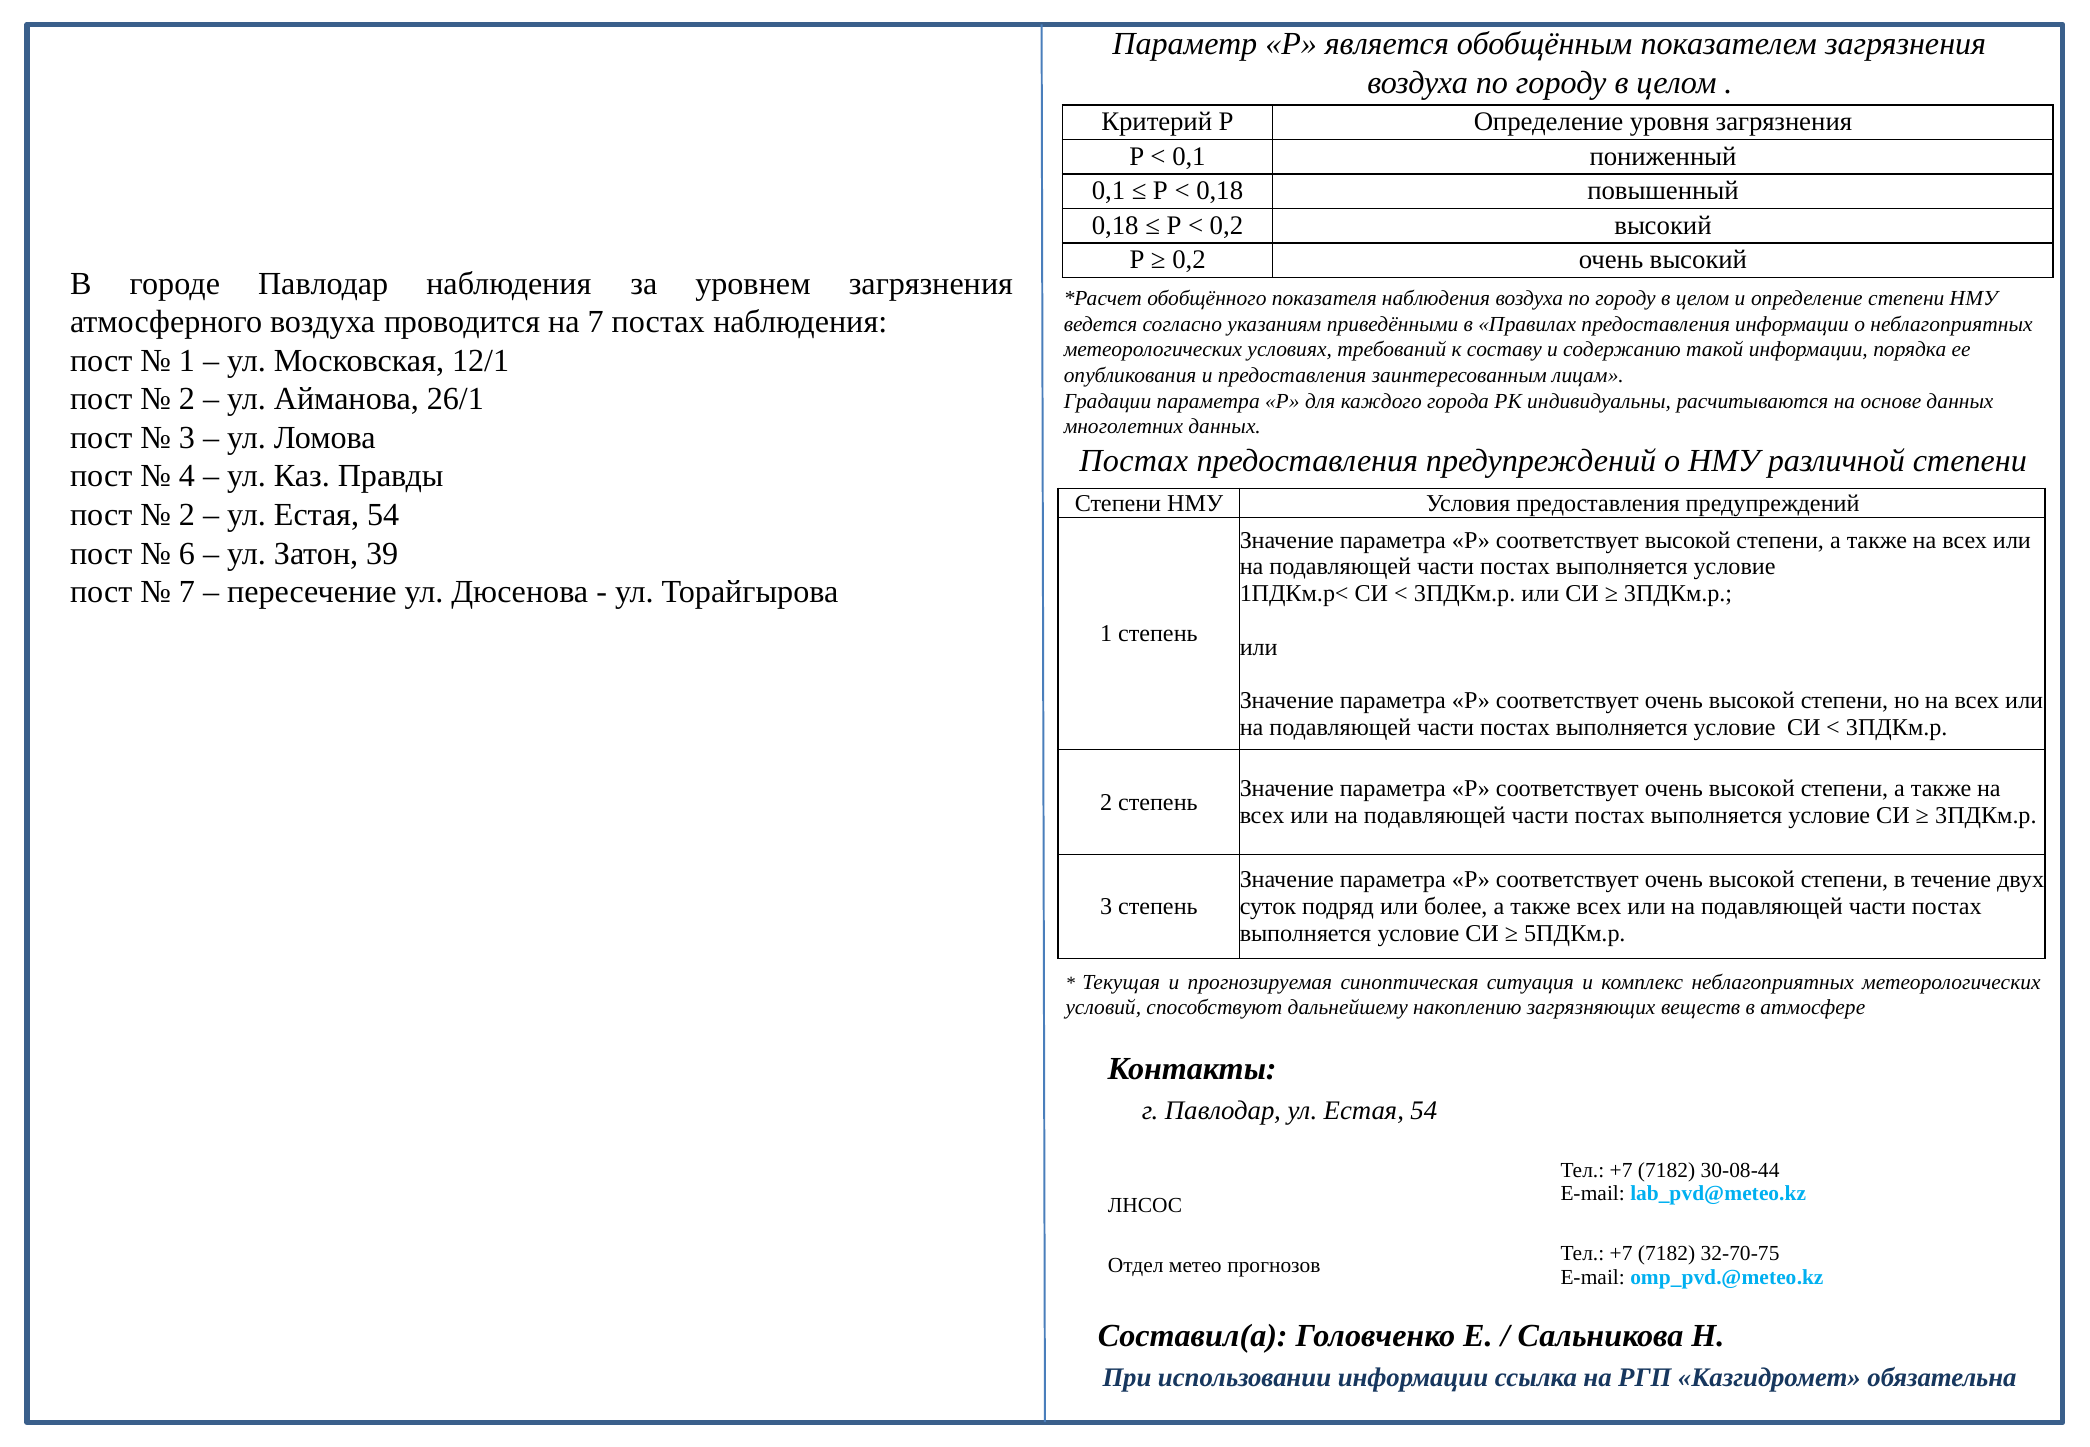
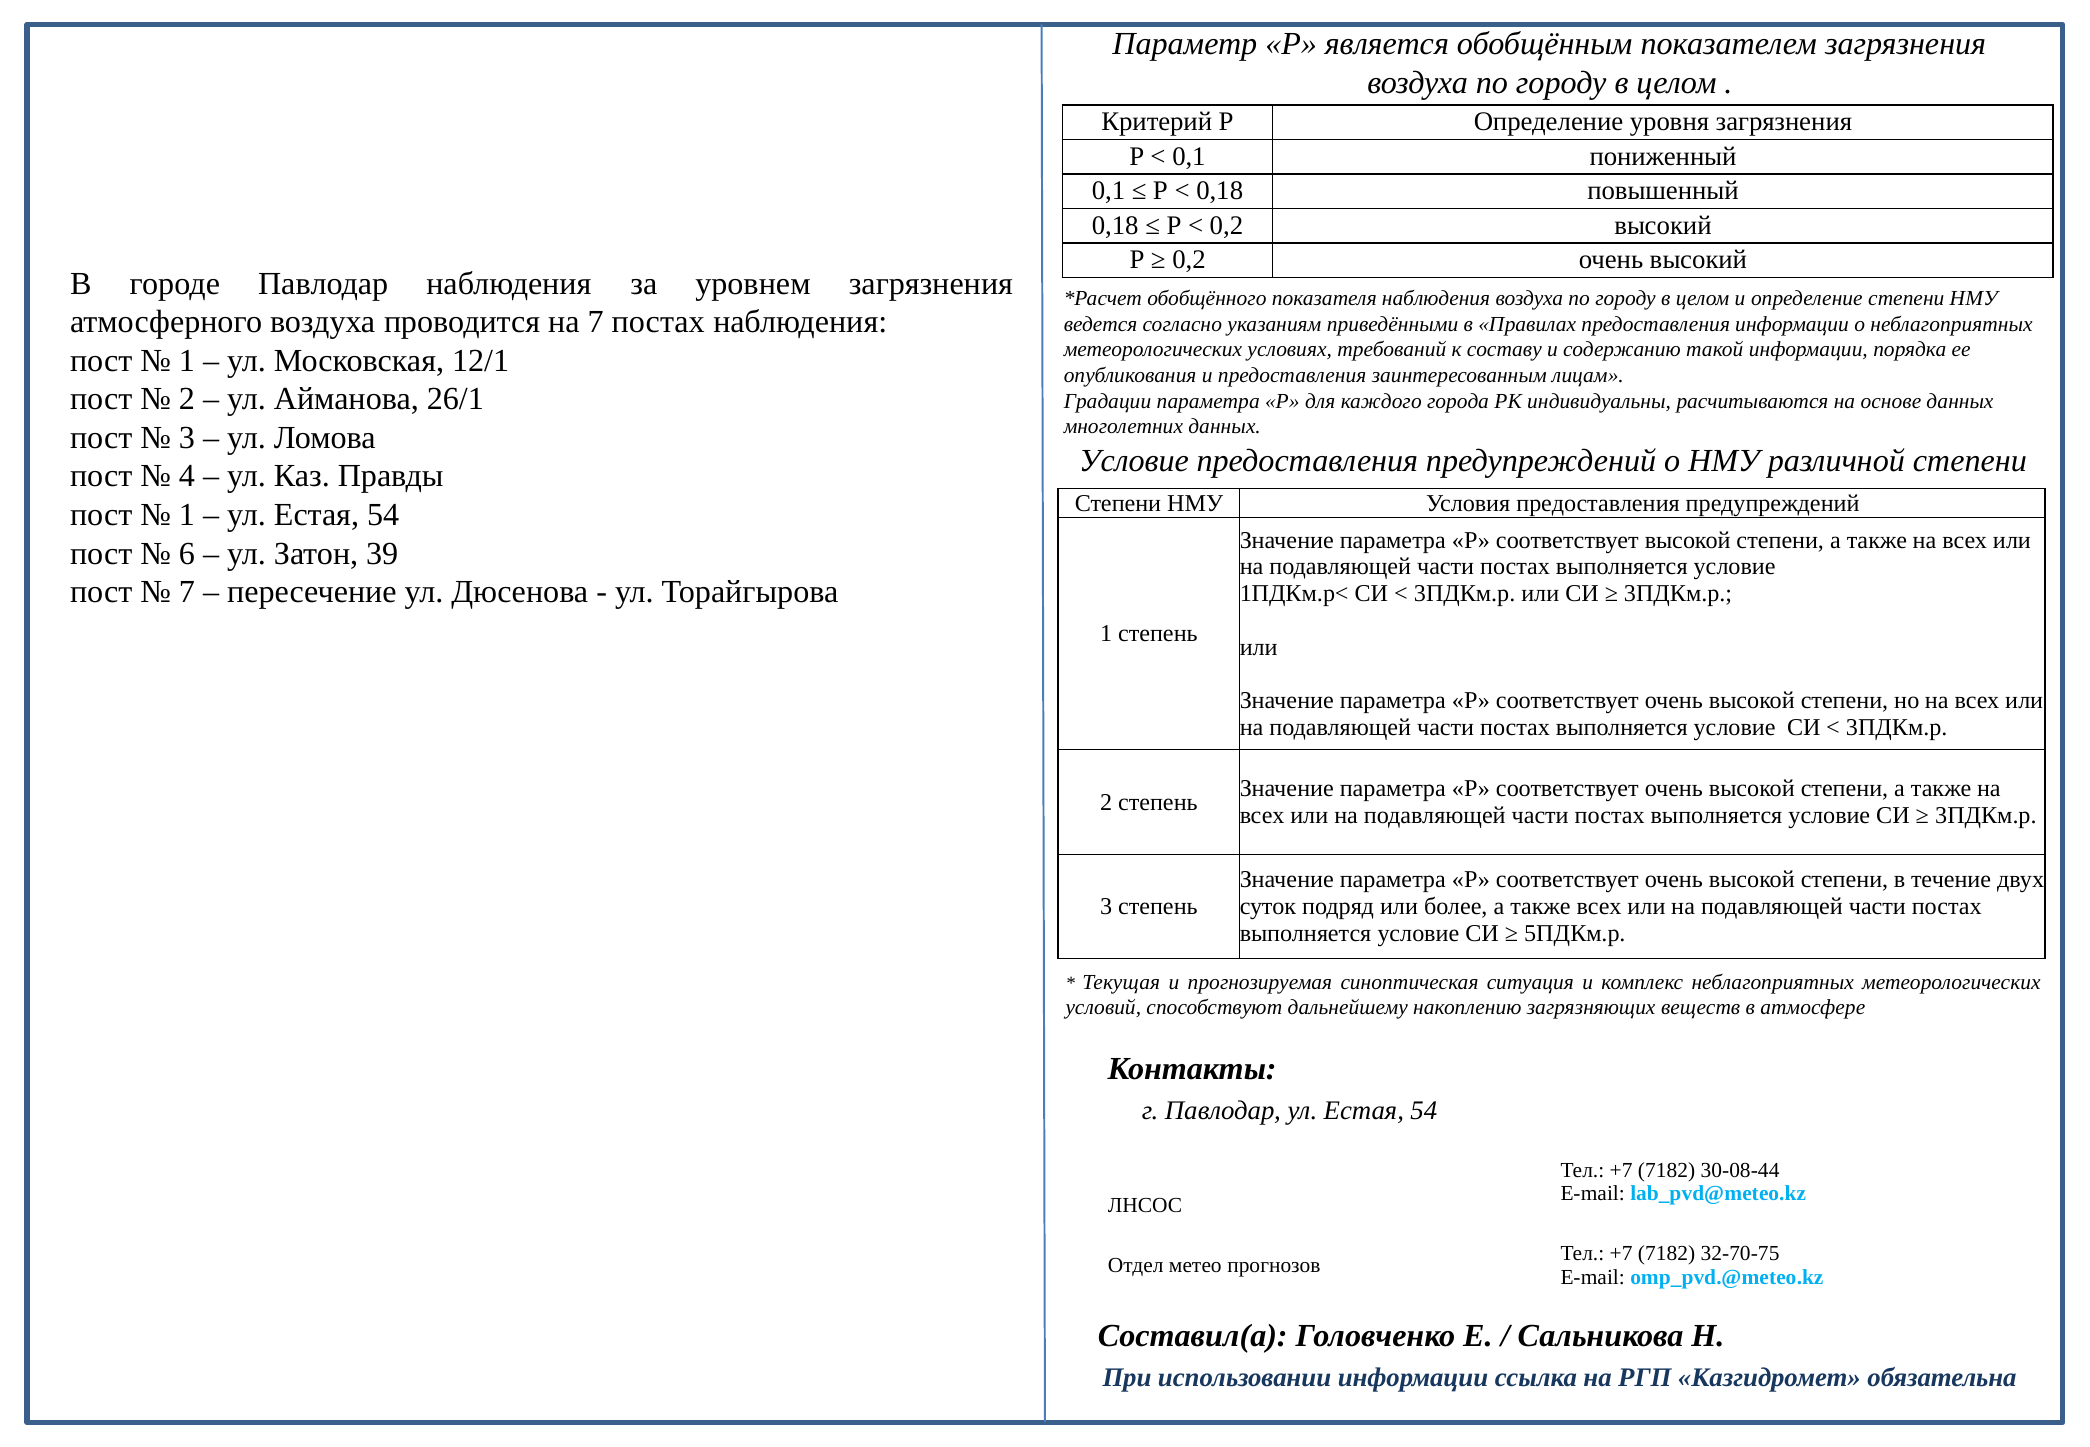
Постах: Постах -> Условие (1134, 461)
2: 2 -> 1 (187, 515)
